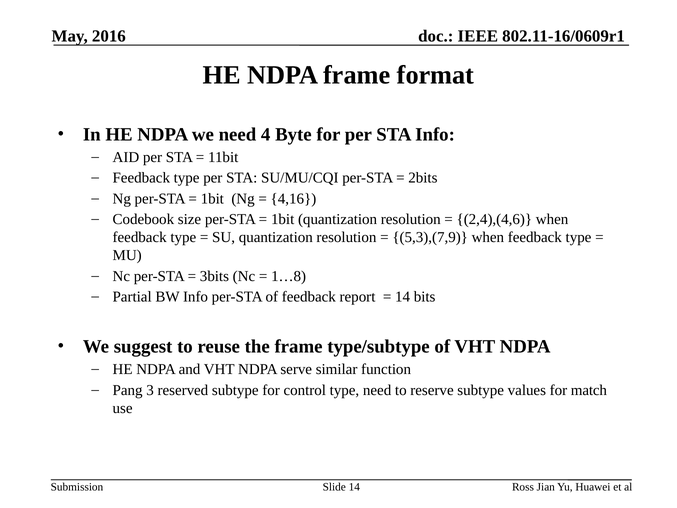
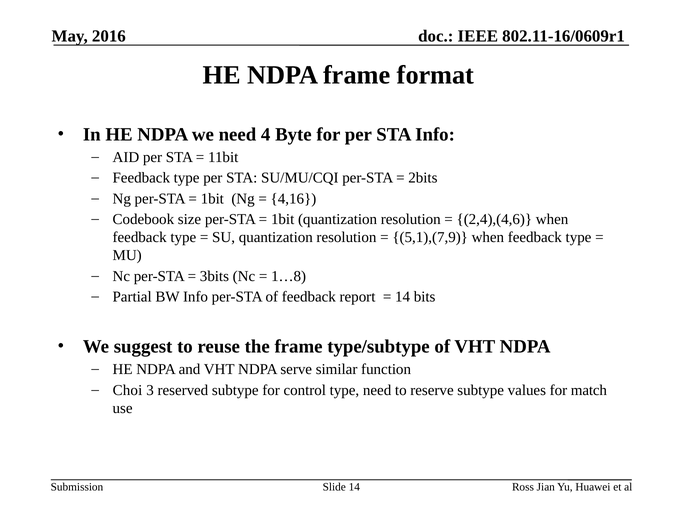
5,3),(7,9: 5,3),(7,9 -> 5,1),(7,9 (430, 237)
Pang: Pang -> Choi (128, 390)
